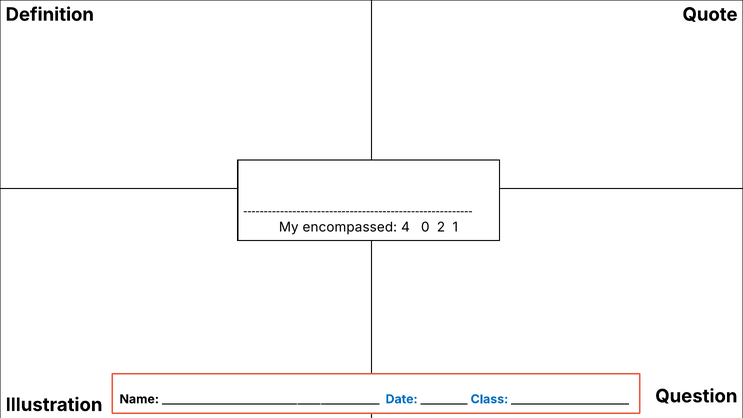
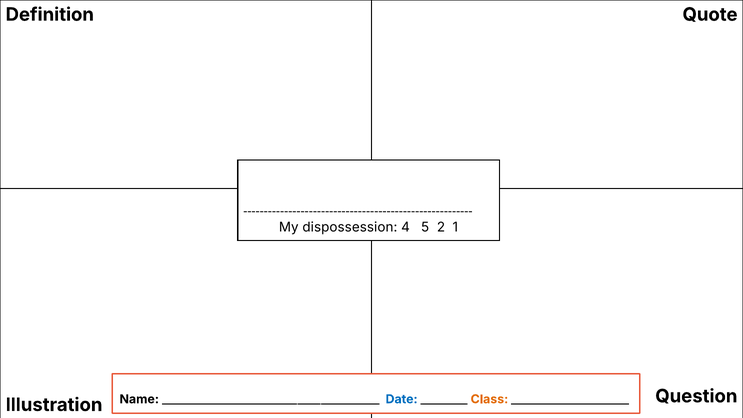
encompassed: encompassed -> dispossession (350, 227)
0: 0 -> 5 (425, 227)
Class colour: blue -> orange (489, 399)
